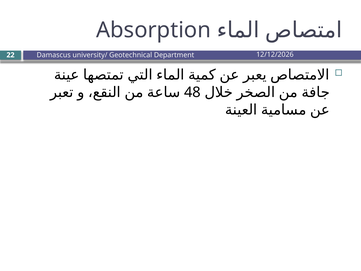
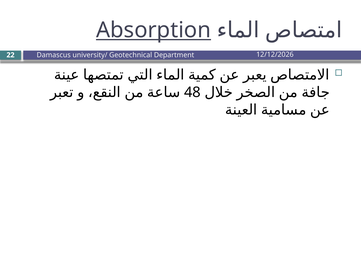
Absorption underline: none -> present (153, 30)
